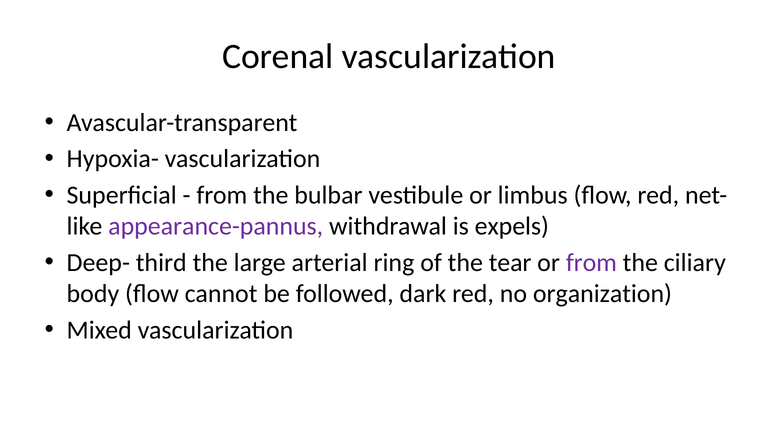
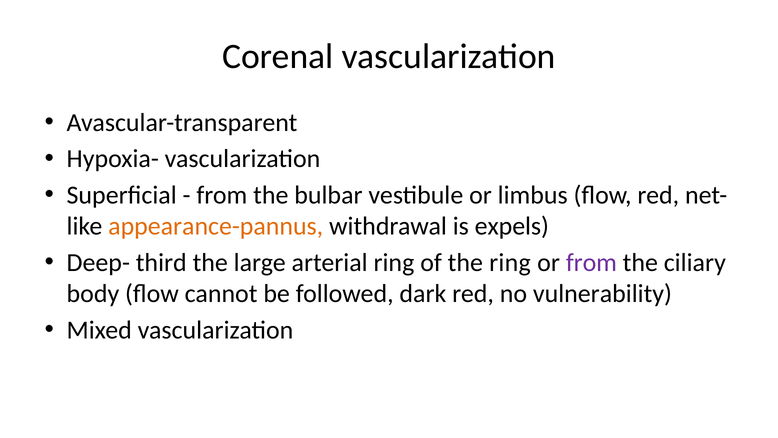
appearance-pannus colour: purple -> orange (216, 226)
the tear: tear -> ring (510, 262)
organization: organization -> vulnerability (602, 294)
